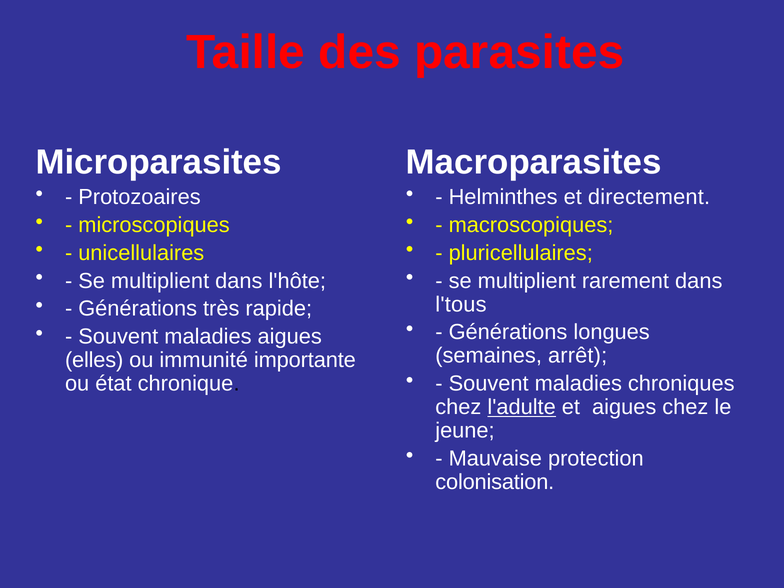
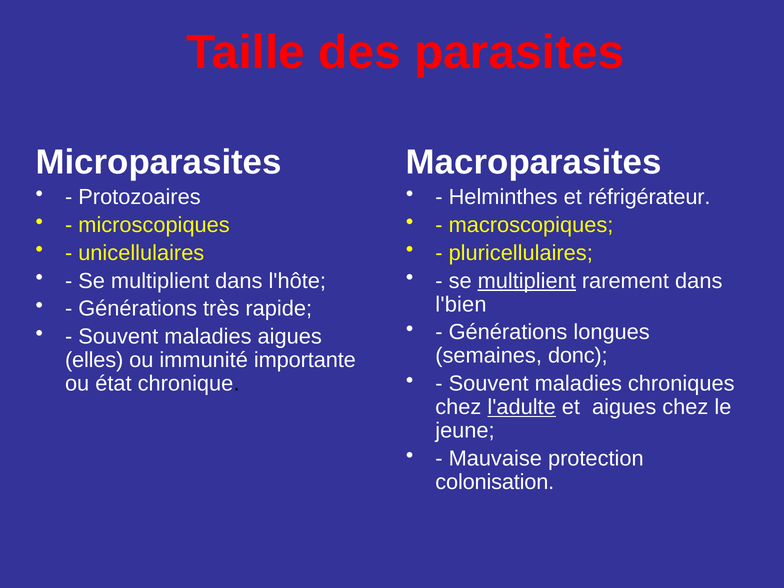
directement: directement -> réfrigérateur (649, 197)
multiplient underline: none -> present (527, 281)
l'tous: l'tous -> l'bien (461, 304)
arrêt: arrêt -> donc (578, 356)
